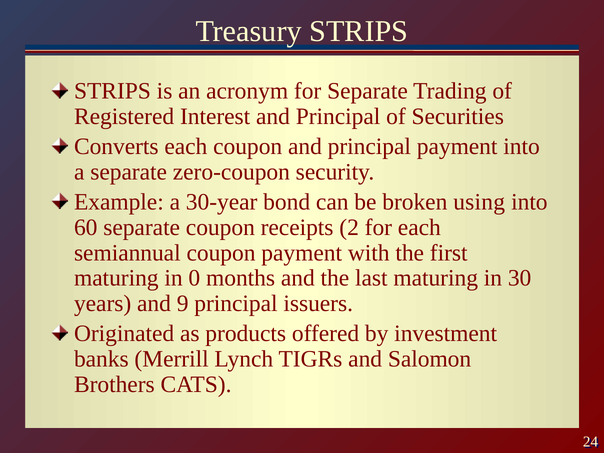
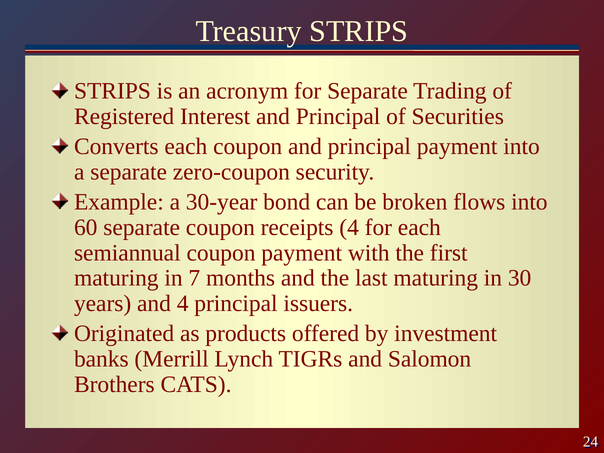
using: using -> flows (479, 202)
receipts 2: 2 -> 4 (349, 227)
0: 0 -> 7 (194, 278)
and 9: 9 -> 4 (183, 303)
